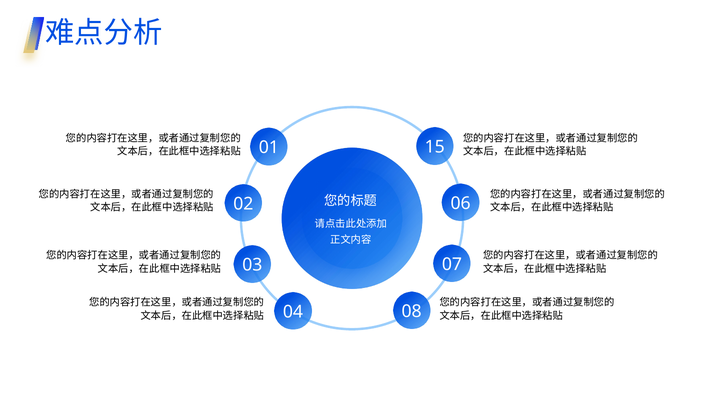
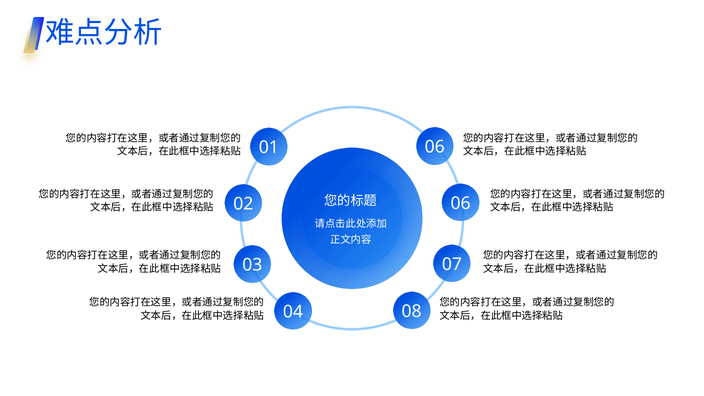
01 15: 15 -> 06 (435, 147)
